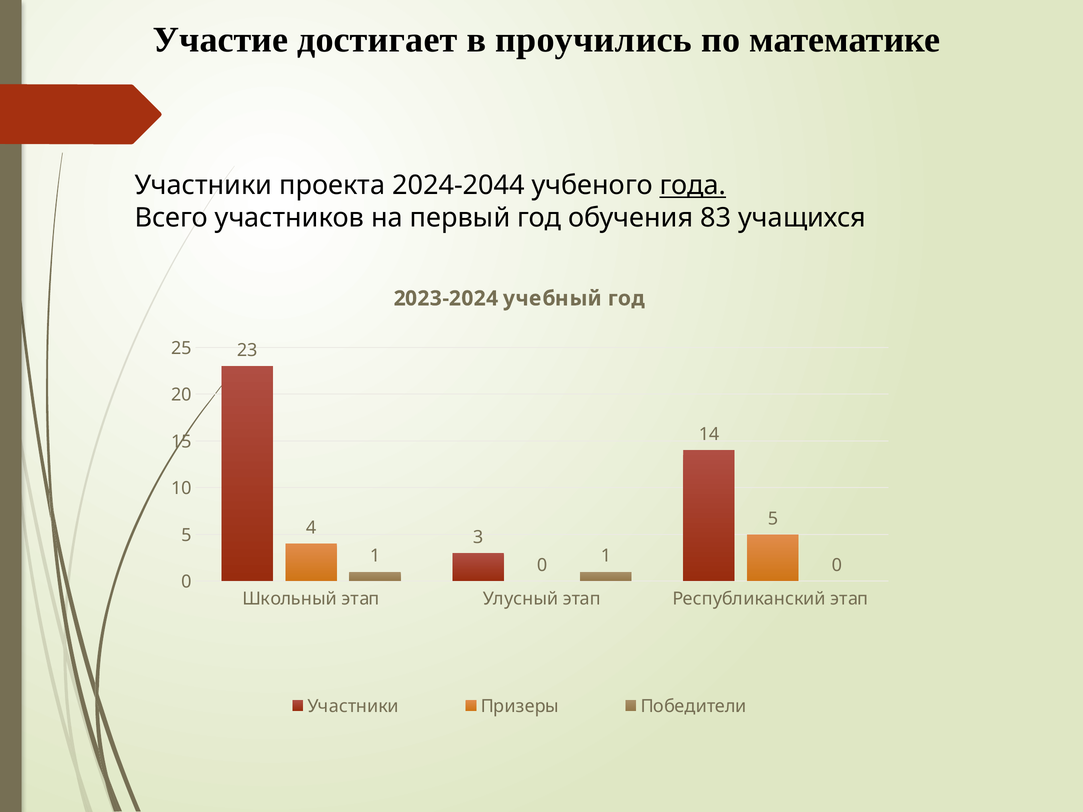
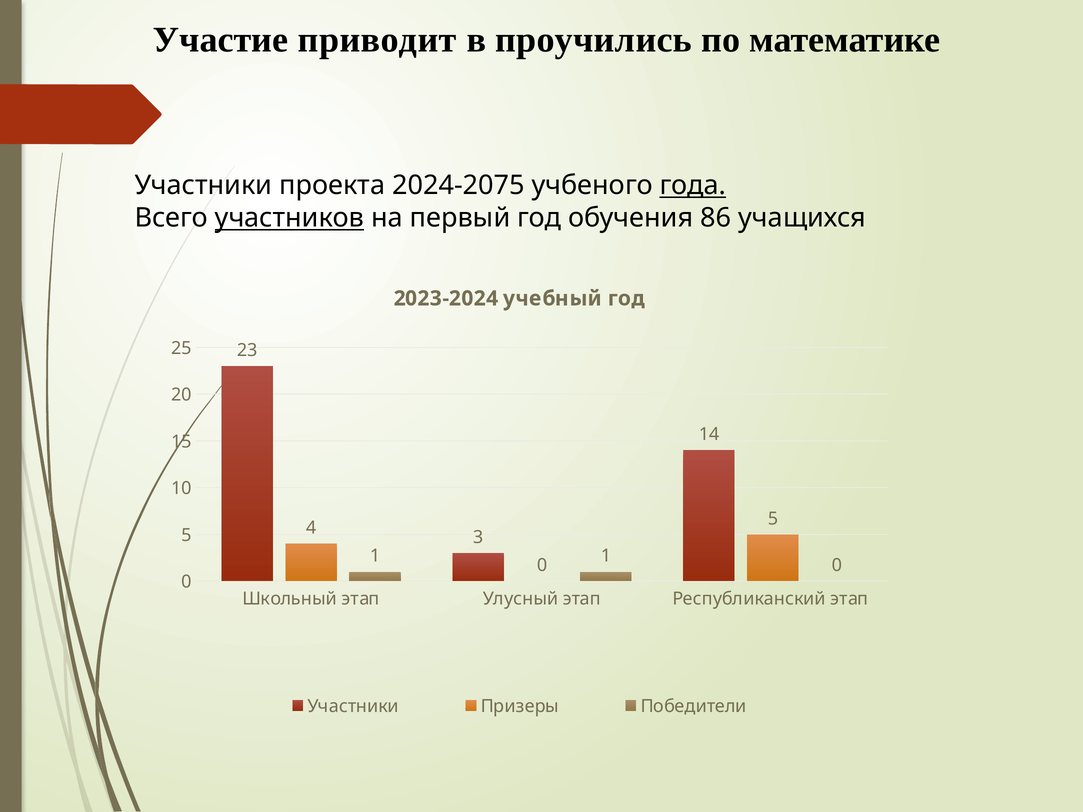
достигает: достигает -> приводит (377, 40)
2024-2044: 2024-2044 -> 2024-2075 (458, 186)
участников underline: none -> present (290, 218)
83: 83 -> 86 (716, 218)
